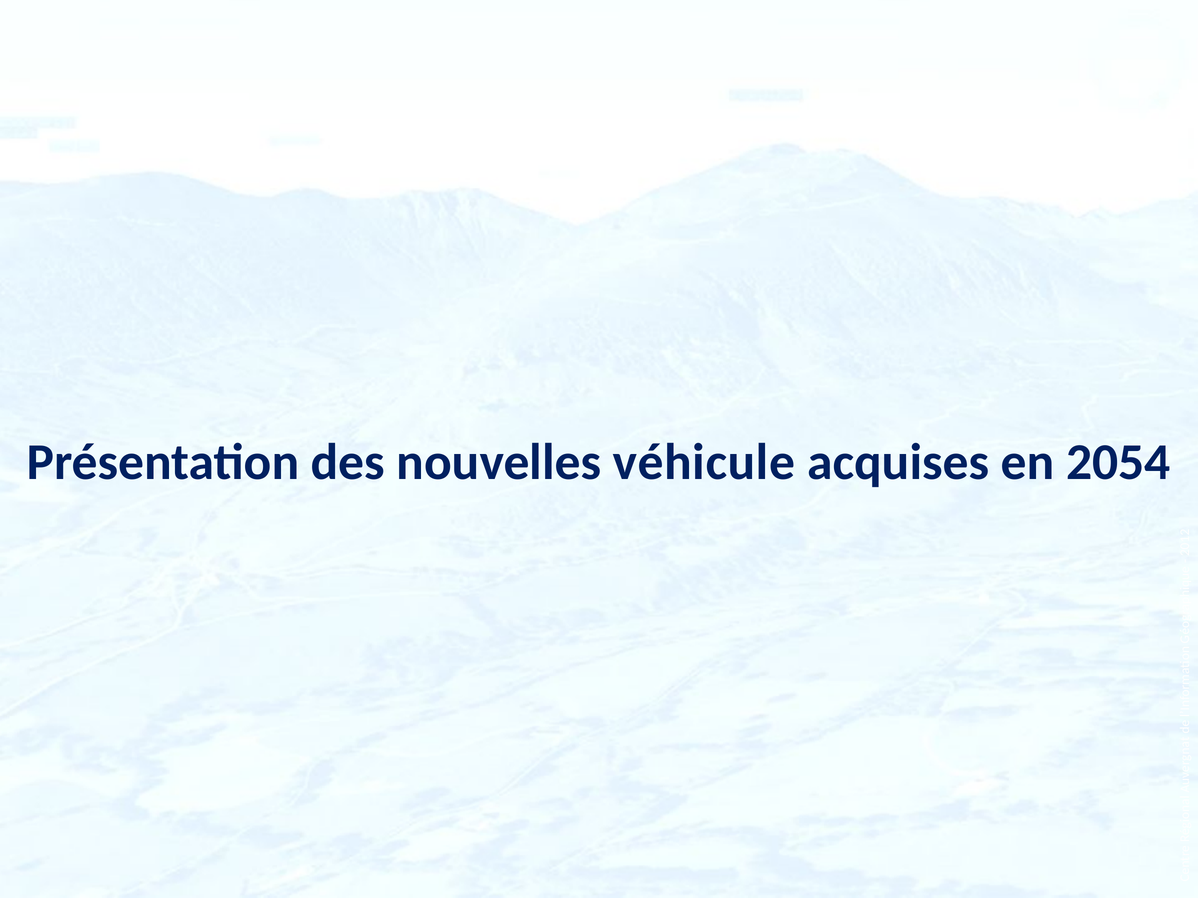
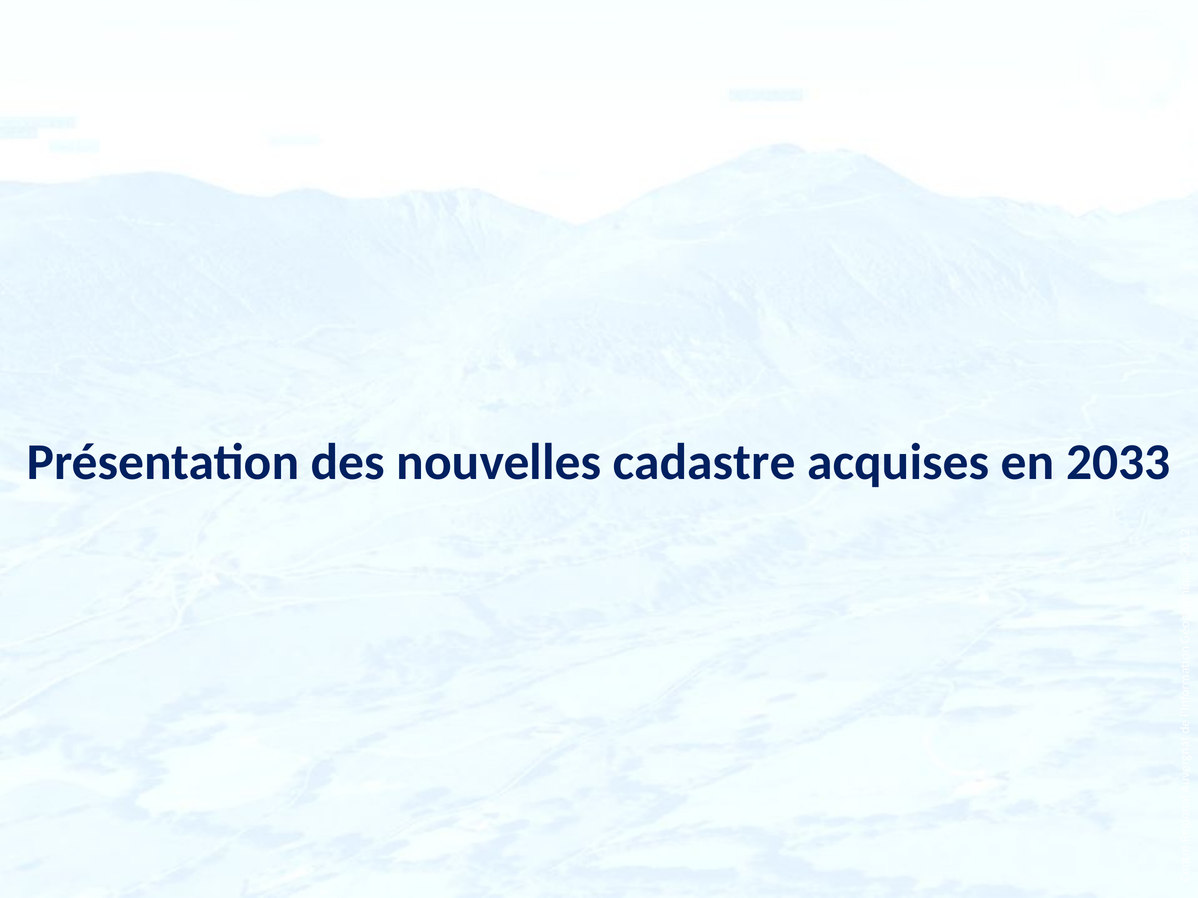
véhicule: véhicule -> cadastre (704, 462)
2054: 2054 -> 2033 (1118, 462)
